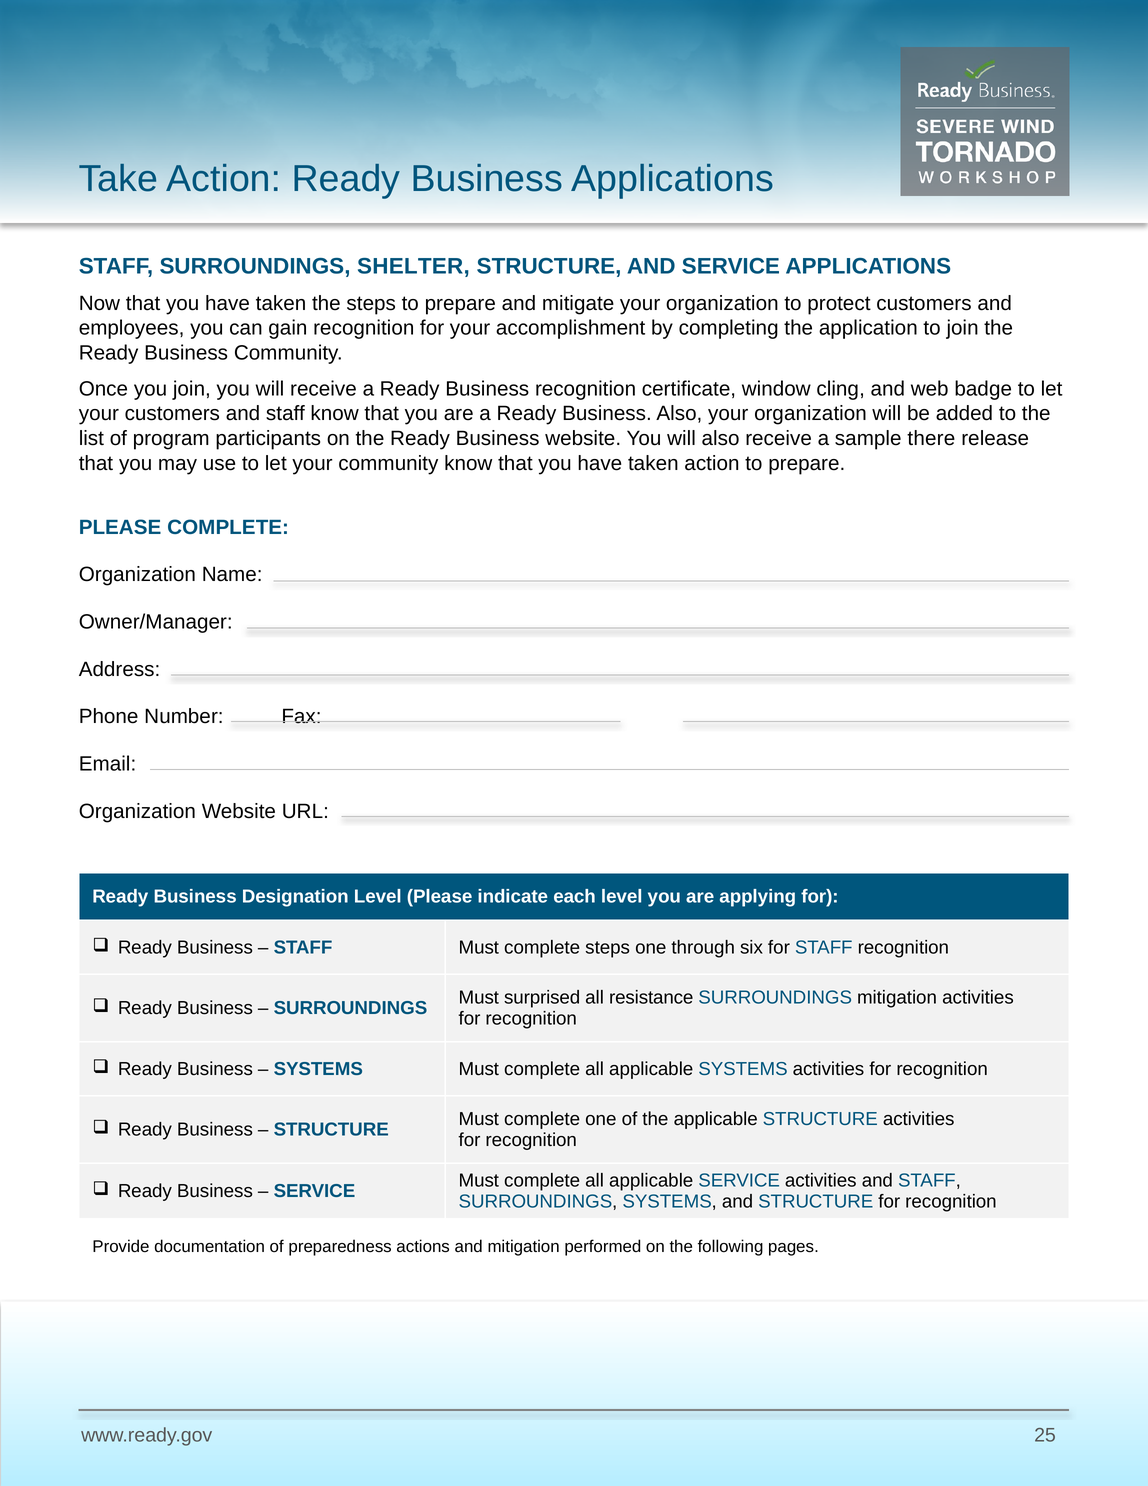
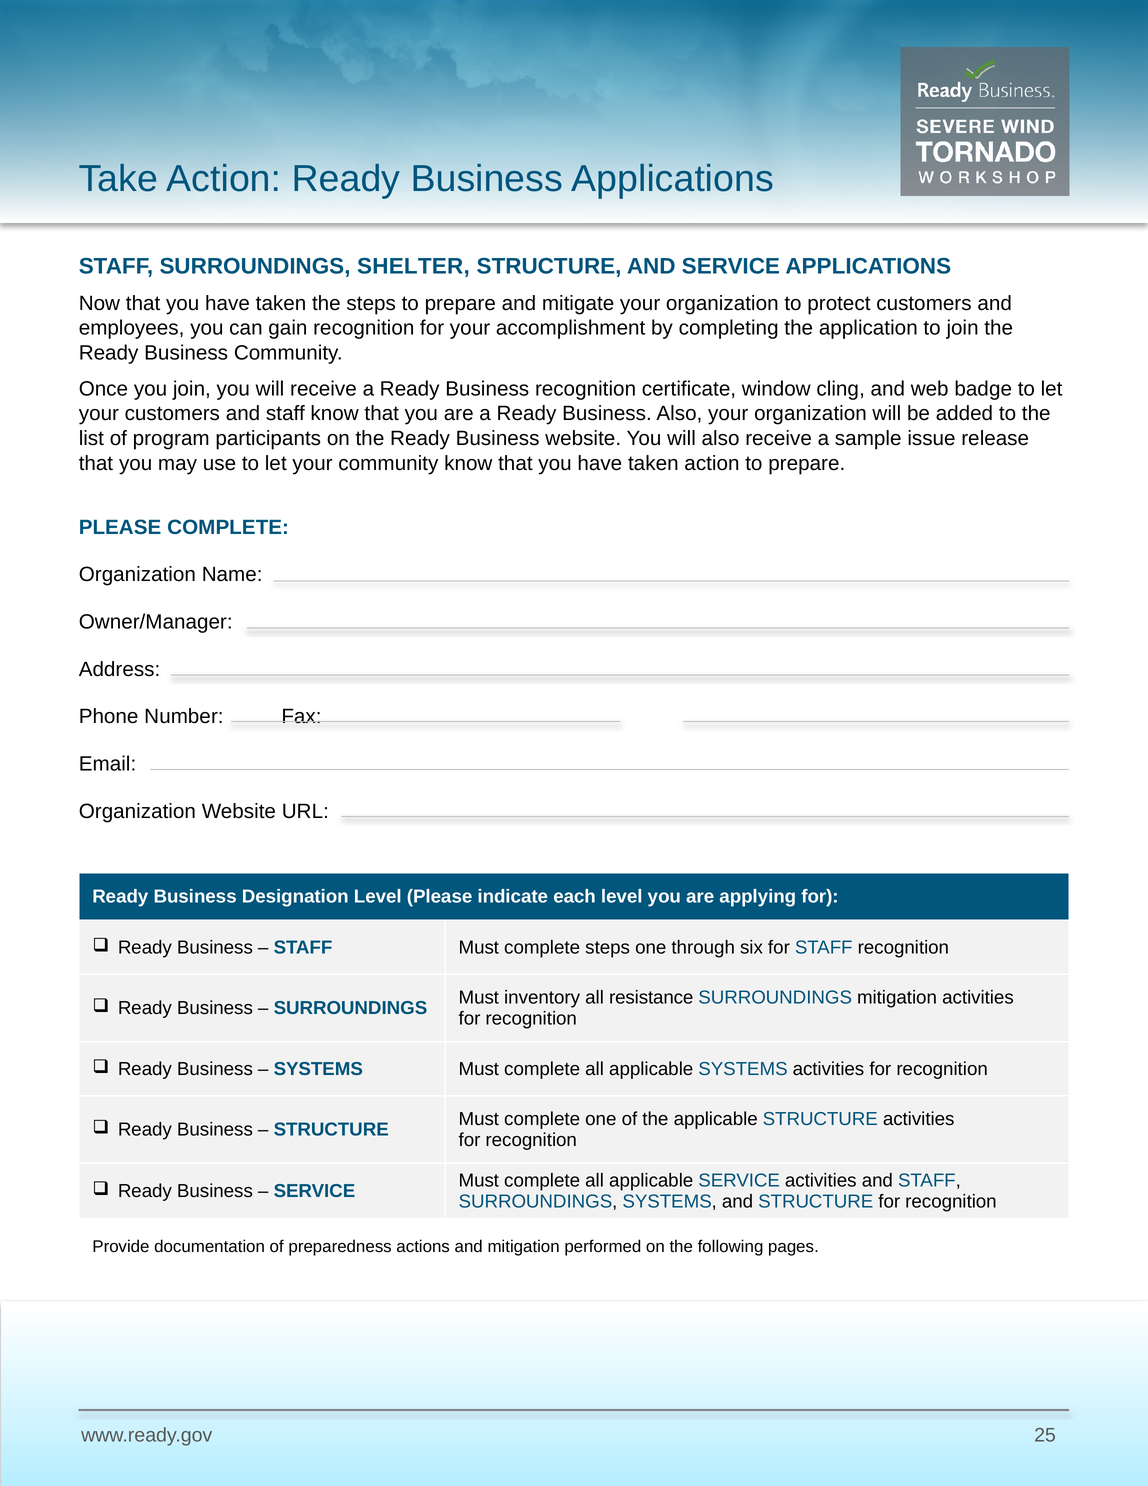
there: there -> issue (931, 438)
surprised: surprised -> inventory (542, 997)
